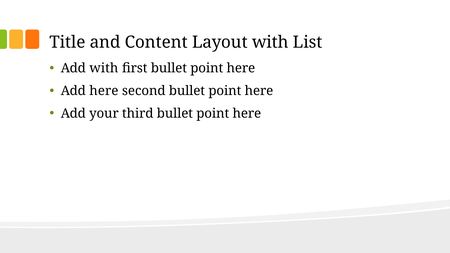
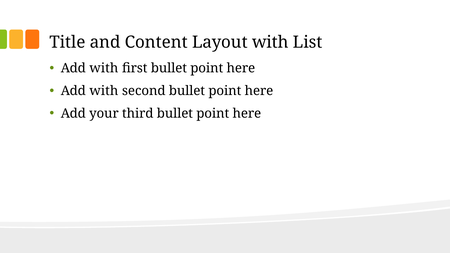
here: here -> with (104, 91)
